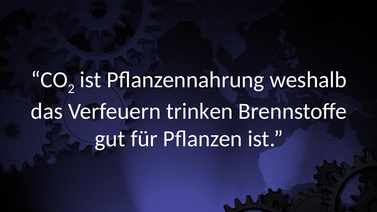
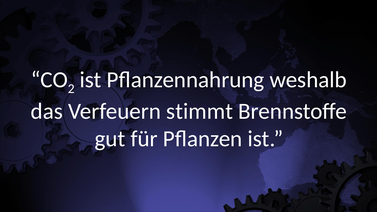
trinken: trinken -> stimmt (200, 111)
